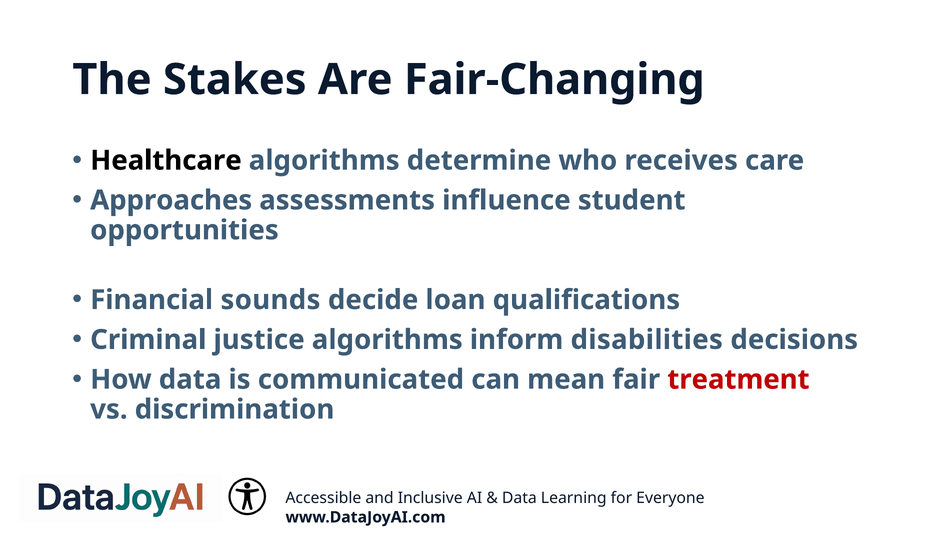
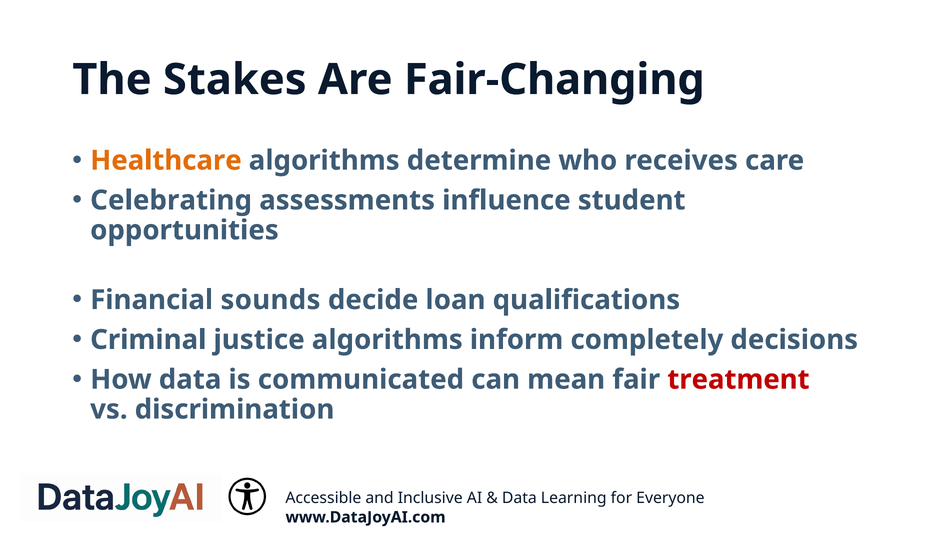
Healthcare colour: black -> orange (166, 160)
Approaches: Approaches -> Celebrating (171, 200)
disabilities: disabilities -> completely (647, 340)
